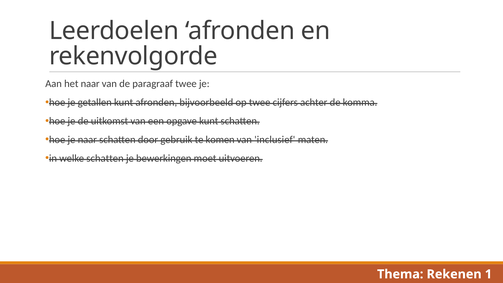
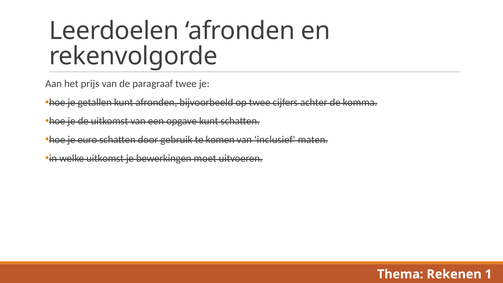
het naar: naar -> prijs (90, 84)
je naar: naar -> euro (87, 140)
welke schatten: schatten -> uitkomst (105, 158)
